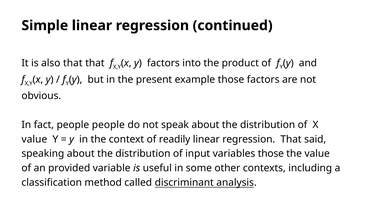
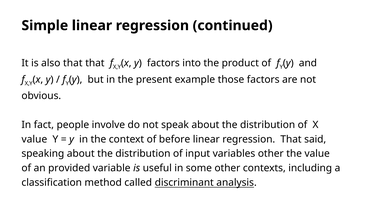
people people: people -> involve (108, 125)
readily: readily -> before (175, 139)
variables those: those -> other (271, 154)
